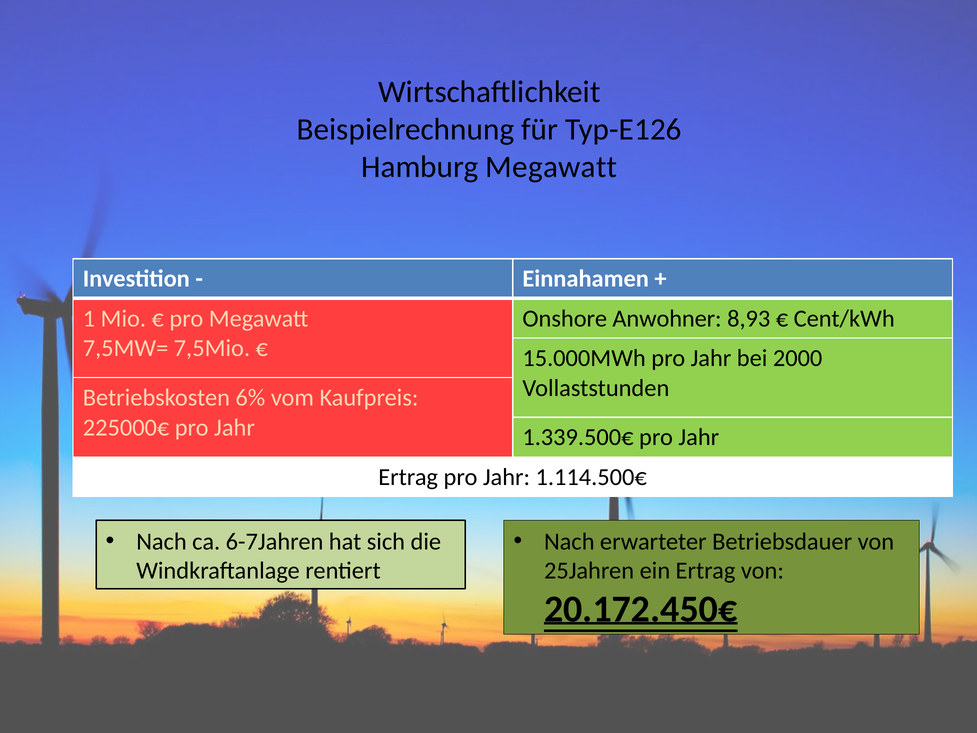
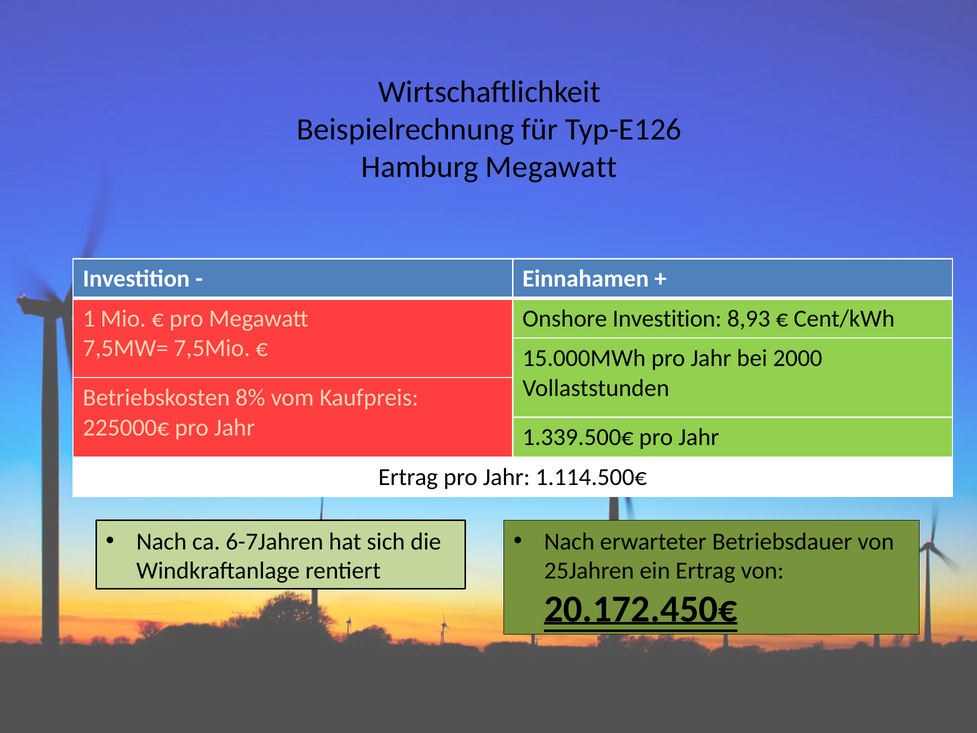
Onshore Anwohner: Anwohner -> Investition (667, 318)
6%: 6% -> 8% (250, 398)
